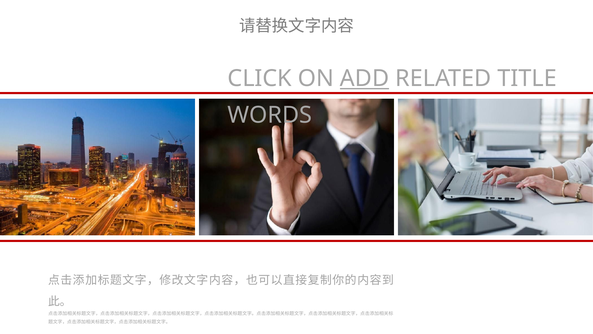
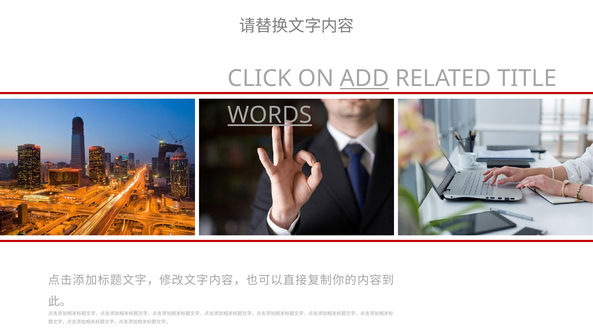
WORDS underline: none -> present (270, 115)
